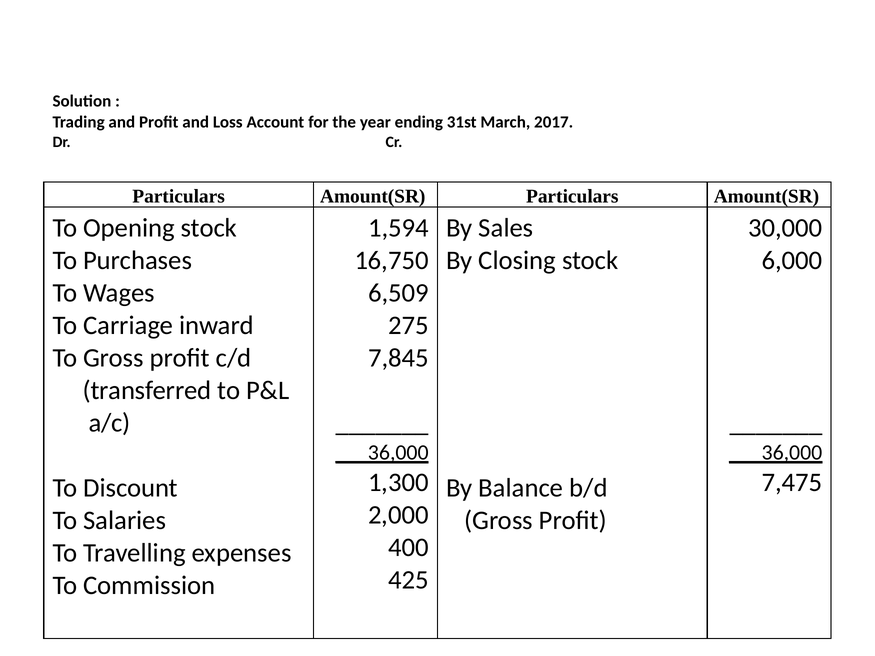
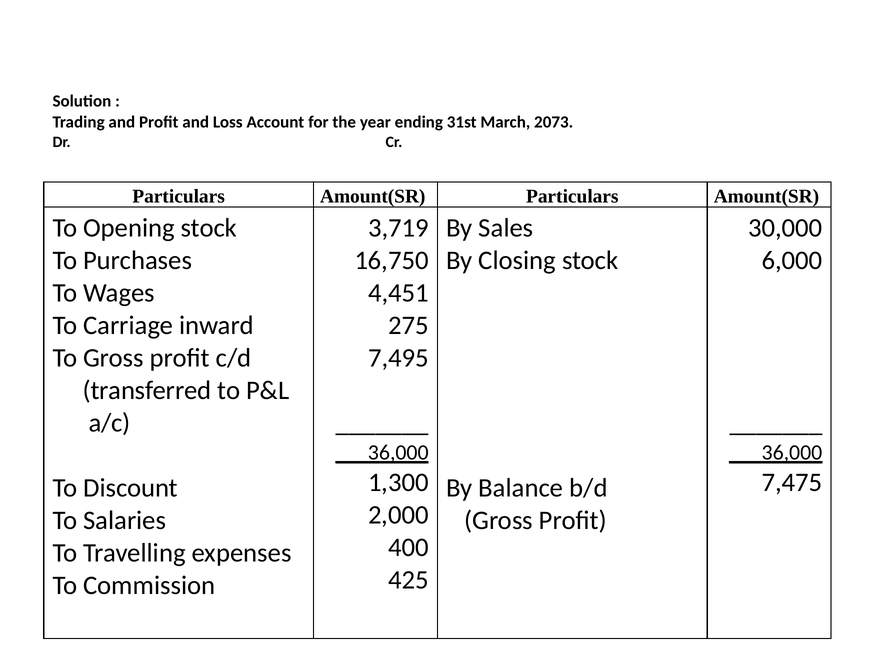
2017: 2017 -> 2073 (554, 122)
1,594: 1,594 -> 3,719 (398, 228)
6,509: 6,509 -> 4,451 (398, 293)
7,845: 7,845 -> 7,495 (398, 358)
